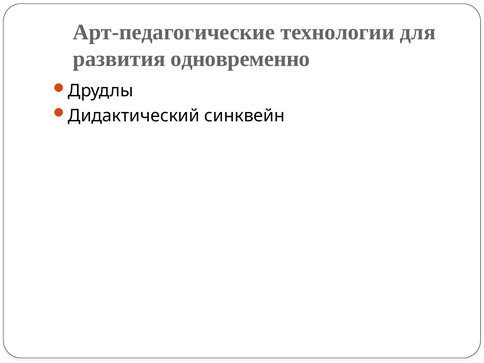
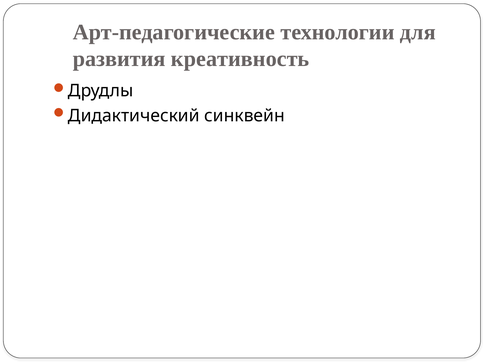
одновременно: одновременно -> креативность (240, 59)
